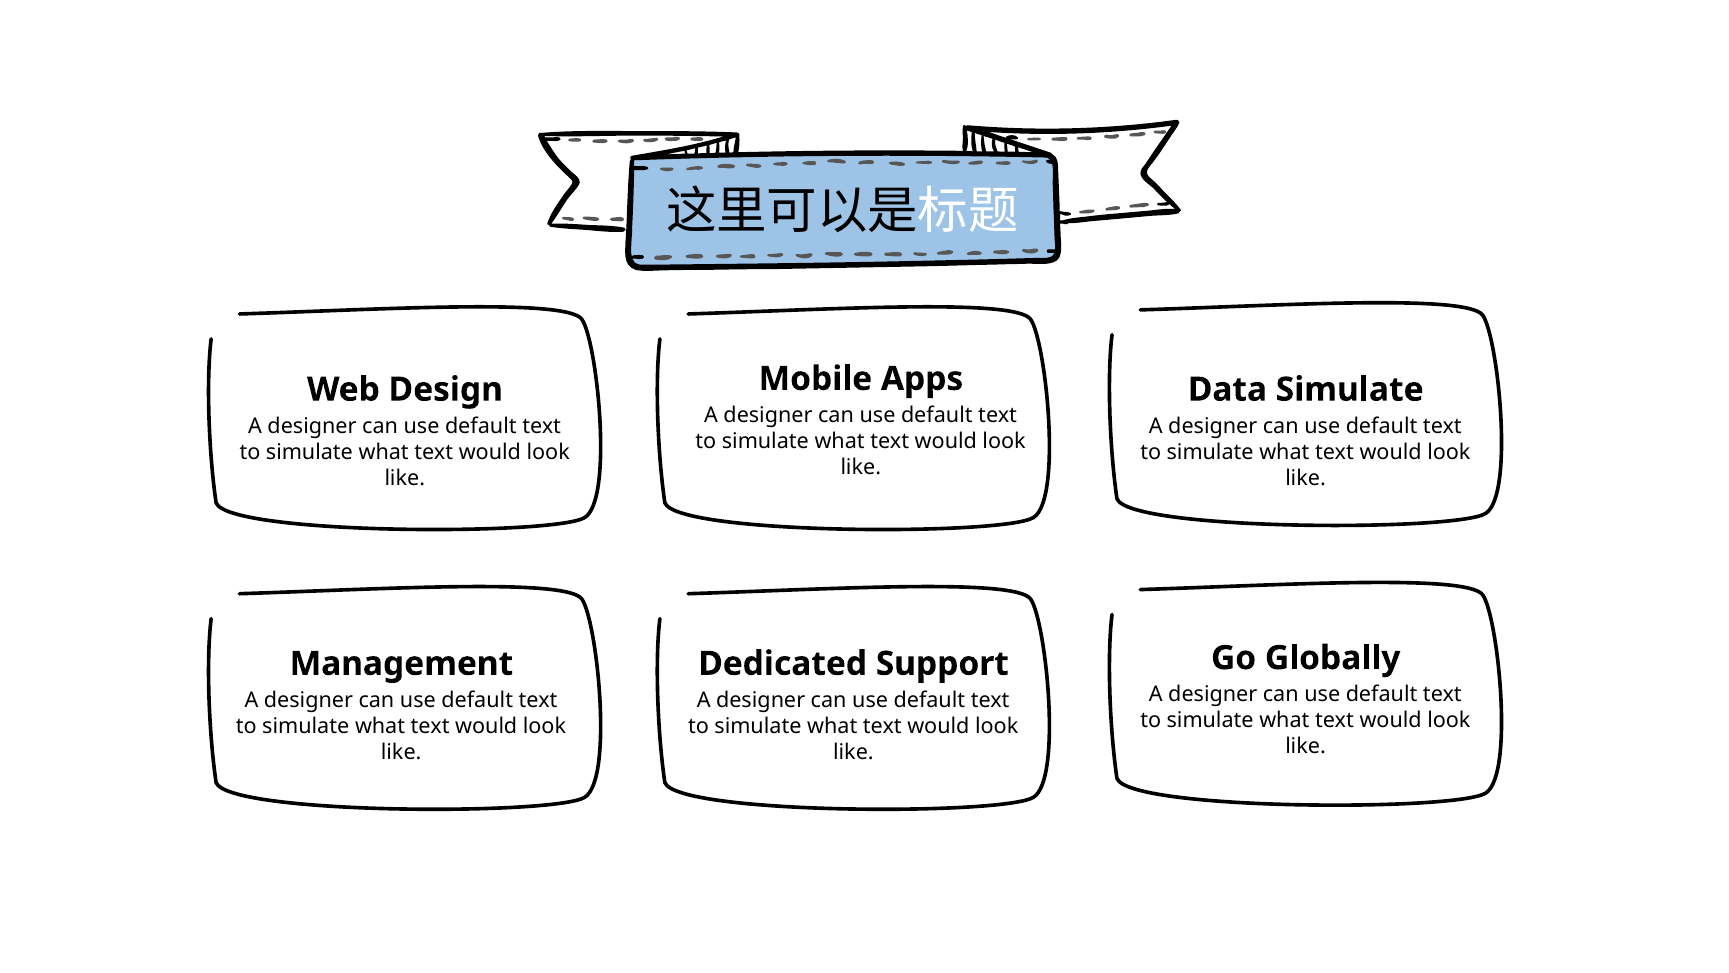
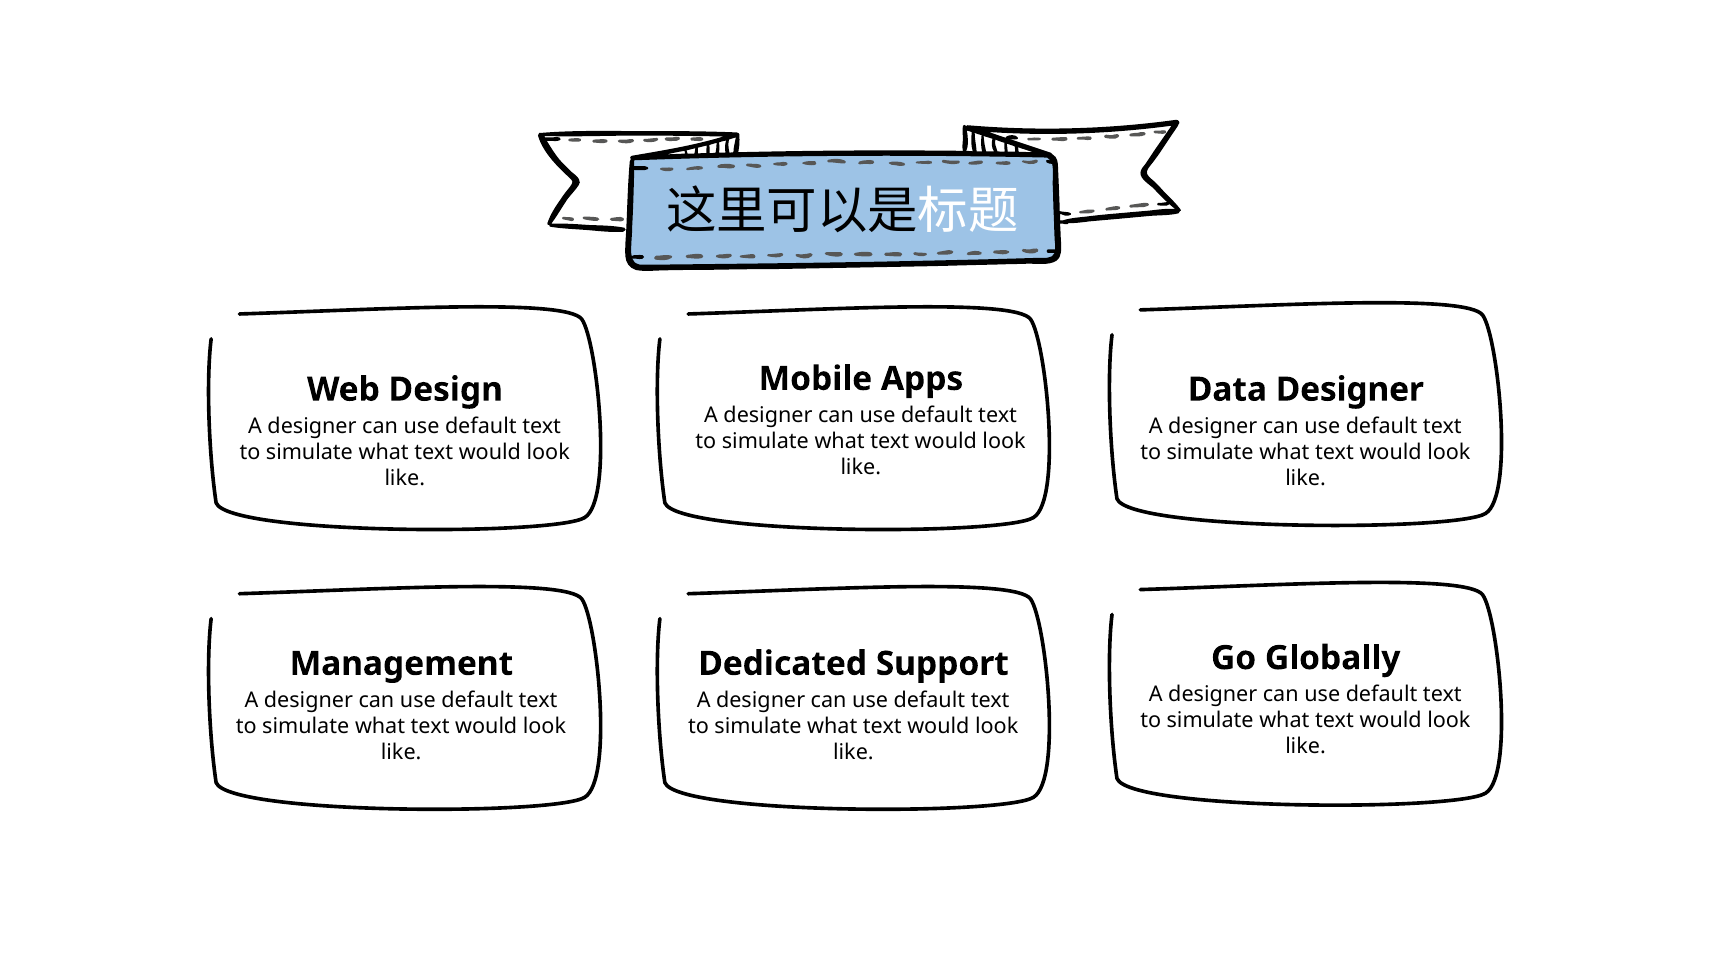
Data Simulate: Simulate -> Designer (1350, 389)
